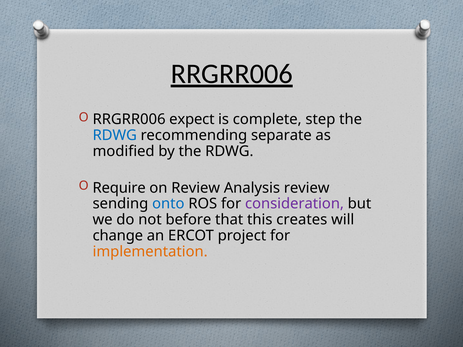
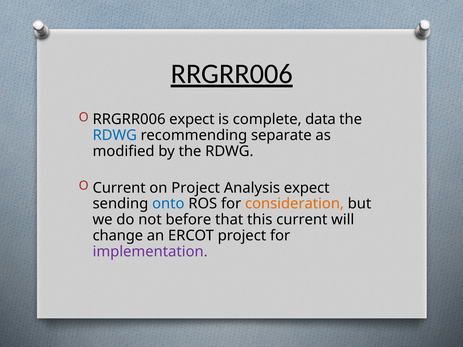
step: step -> data (320, 120)
Require: Require -> Current (119, 188)
on Review: Review -> Project (196, 188)
Analysis review: review -> expect (307, 188)
consideration colour: purple -> orange (294, 204)
this creates: creates -> current (302, 220)
implementation colour: orange -> purple (150, 252)
